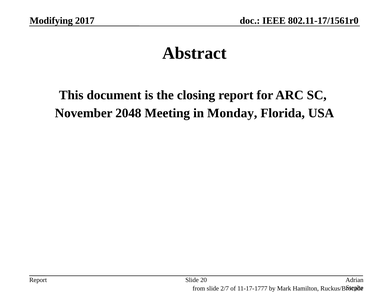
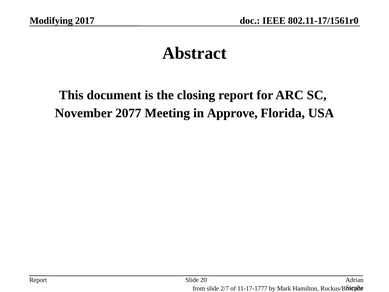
2048: 2048 -> 2077 (128, 113)
Monday: Monday -> Approve (232, 113)
